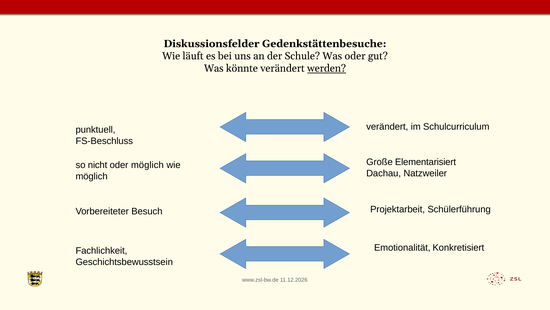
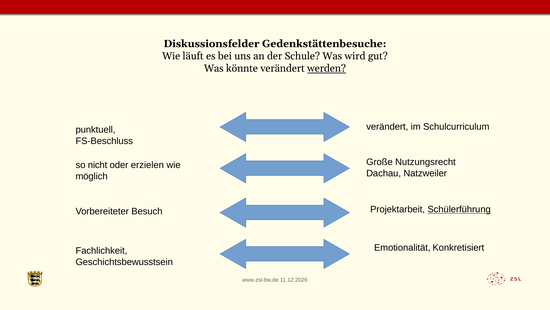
Was oder: oder -> wird (355, 56)
Elementarisiert: Elementarisiert -> Nutzungsrecht (425, 162)
oder möglich: möglich -> erzielen (147, 165)
Schülerführung underline: none -> present (459, 209)
